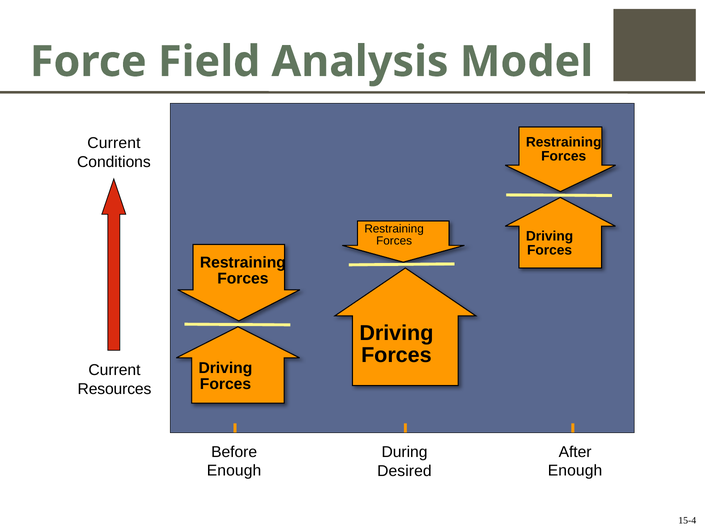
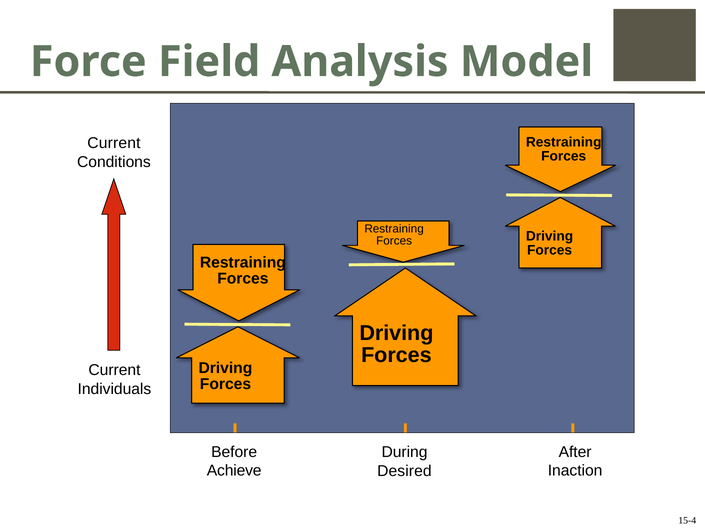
Resources: Resources -> Individuals (114, 389)
Enough: Enough -> Achieve (234, 470)
Enough: Enough -> Inaction (575, 470)
